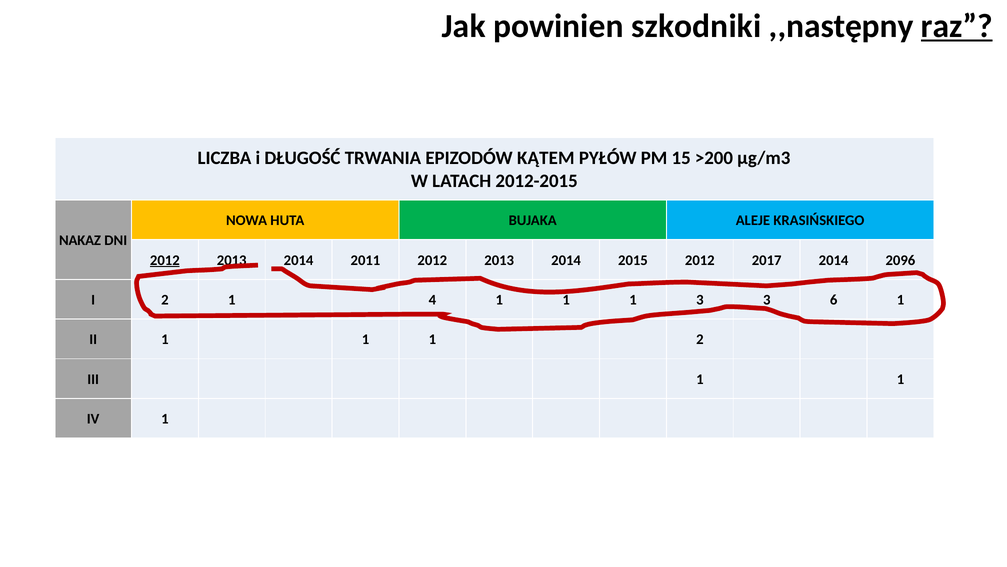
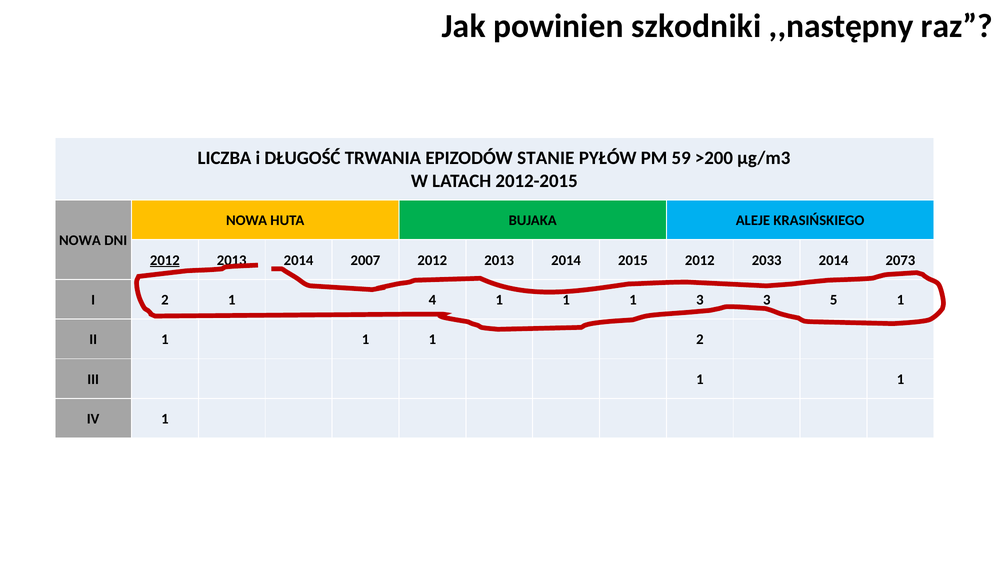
raz underline: present -> none (957, 26)
KĄTEM: KĄTEM -> STANIE (546, 158)
15: 15 -> 59 (681, 158)
NAKAZ: NAKAZ -> NOWA (80, 240)
2011: 2011 -> 2007 (365, 260)
2017: 2017 -> 2033 (767, 260)
2096: 2096 -> 2073 (900, 260)
6: 6 -> 5 (834, 300)
